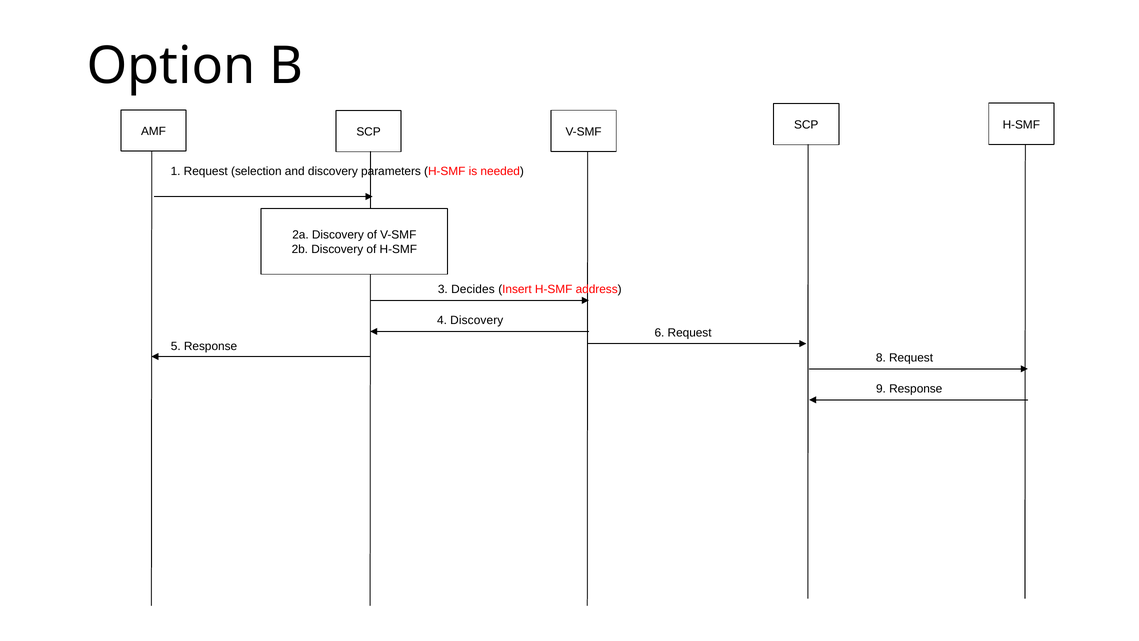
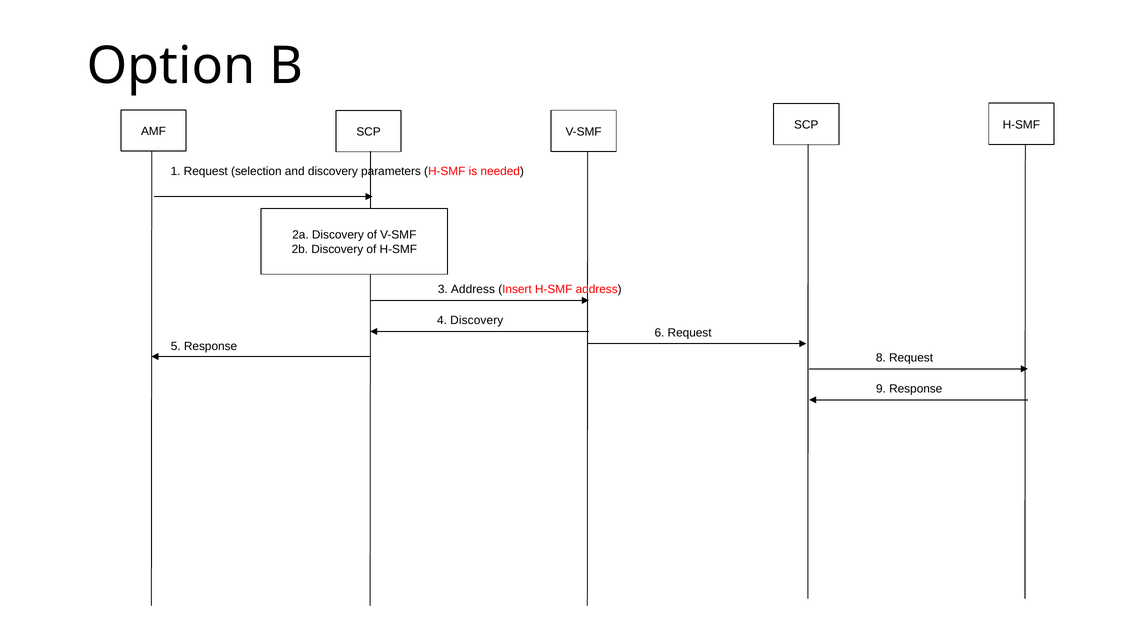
3 Decides: Decides -> Address (473, 289)
